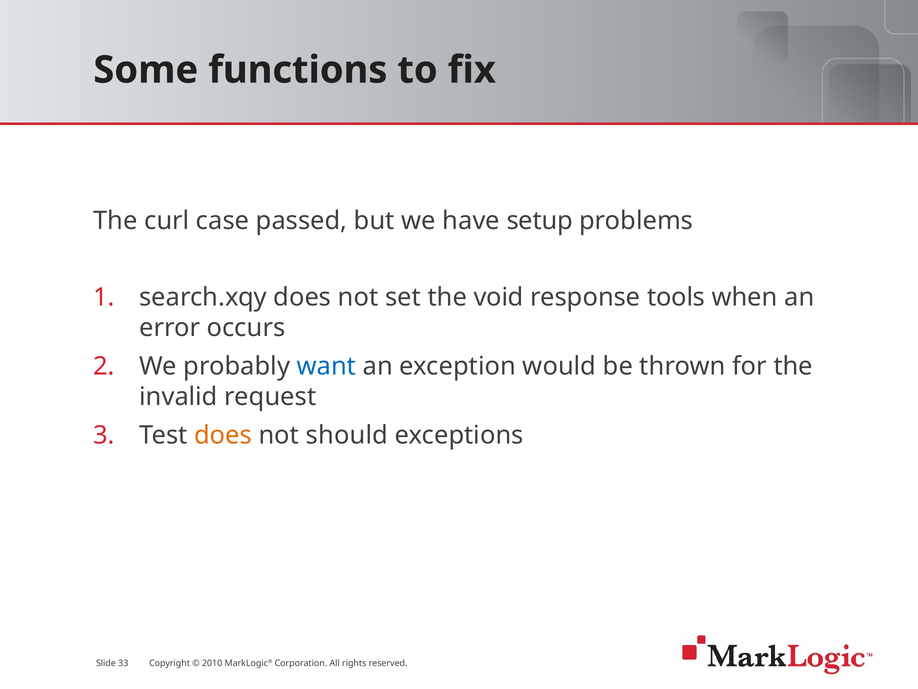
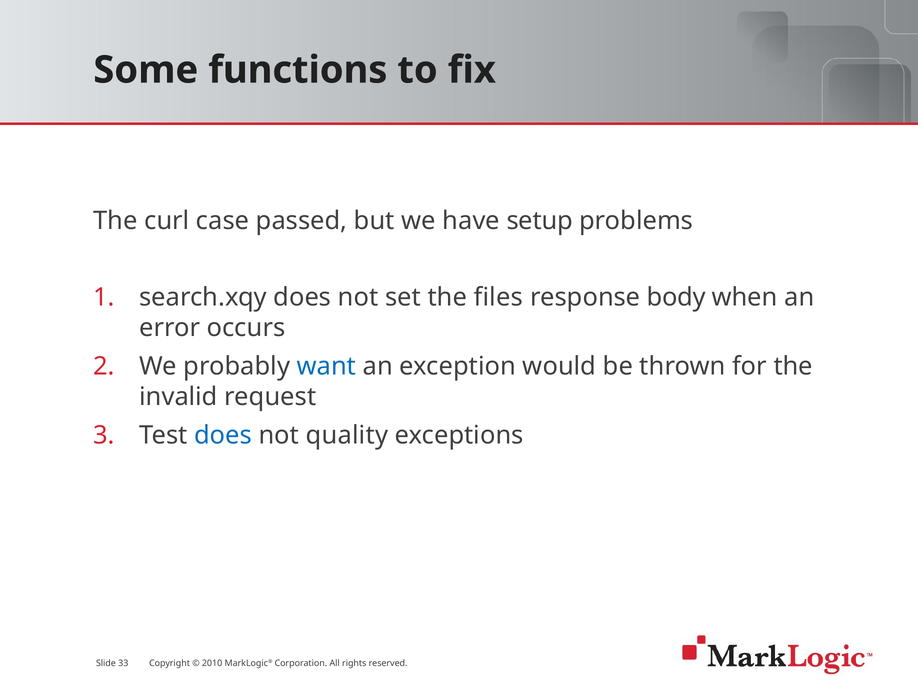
void: void -> files (498, 297)
tools: tools -> body (676, 297)
does colour: orange -> blue (223, 435)
should: should -> quality (347, 435)
